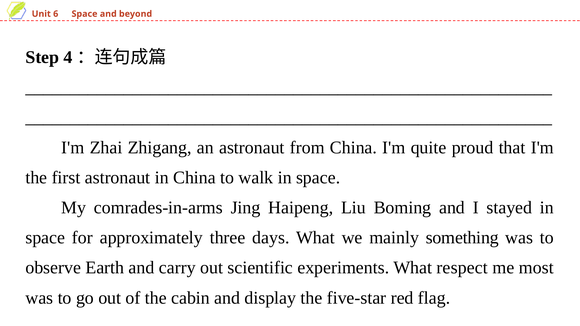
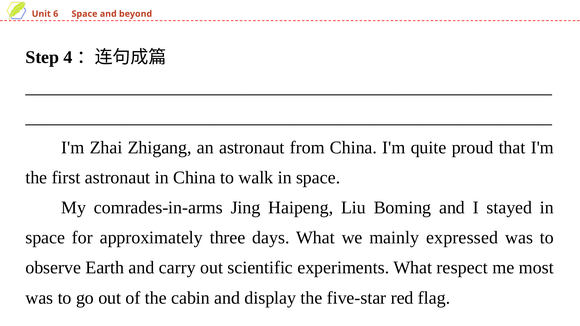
something: something -> expressed (462, 238)
